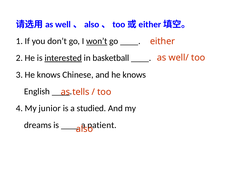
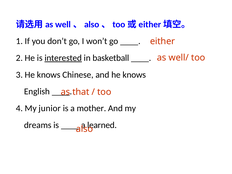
won’t underline: present -> none (97, 41)
tells: tells -> that (81, 92)
studied: studied -> mother (91, 108)
patient: patient -> learned (102, 125)
